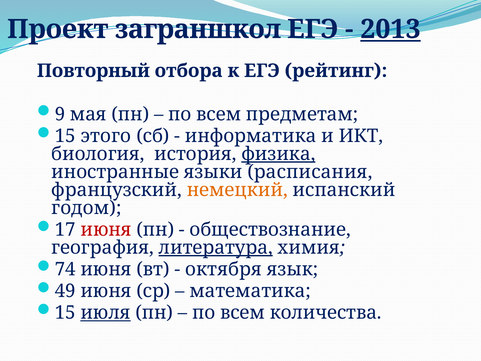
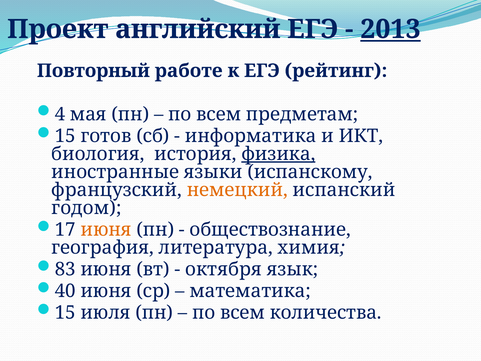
заграншкол: заграншкол -> английский (198, 29)
отбора: отбора -> работе (189, 71)
9: 9 -> 4 (60, 114)
этого: этого -> готов (106, 136)
расписания: расписания -> испанскому (310, 172)
июня colour: red -> orange (106, 229)
литература underline: present -> none (216, 247)
74: 74 -> 83 (65, 269)
49: 49 -> 40 (65, 291)
июля underline: present -> none (105, 313)
